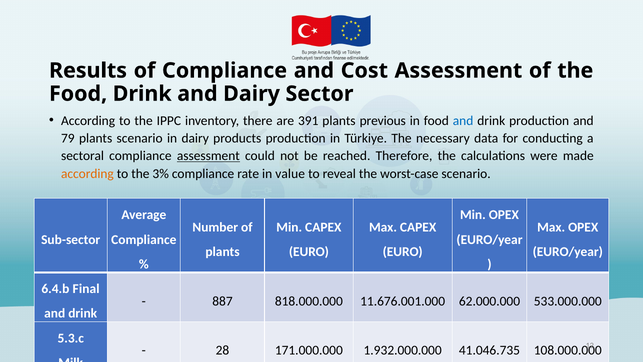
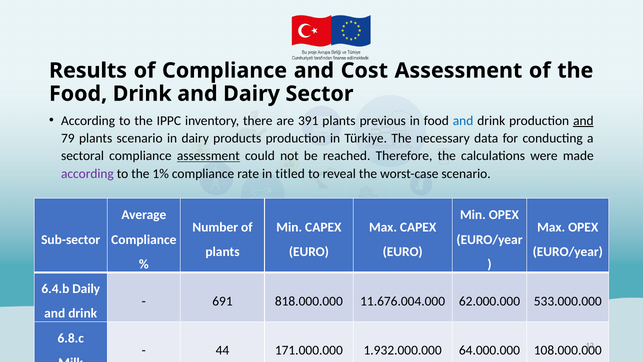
and underline: none -> present (583, 121)
according colour: orange -> purple (87, 174)
3%: 3% -> 1% (161, 174)
value: value -> titled (290, 174)
Final: Final -> Daily (86, 289)
887: 887 -> 691 (222, 301)
11.676.001.000: 11.676.001.000 -> 11.676.004.000 (403, 301)
5.3.c: 5.3.c -> 6.8.c (71, 338)
28: 28 -> 44 (222, 350)
41.046.735: 41.046.735 -> 64.000.000 (489, 350)
